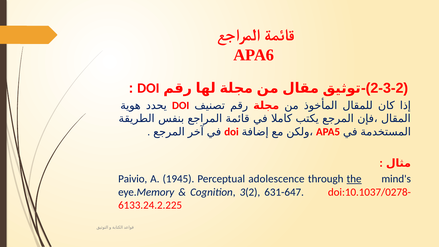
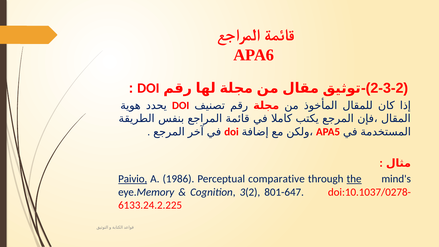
Paivio underline: none -> present (133, 179)
1945: 1945 -> 1986 (178, 179)
adolescence: adolescence -> comparative (276, 179)
631-647: 631-647 -> 801-647 (284, 192)
